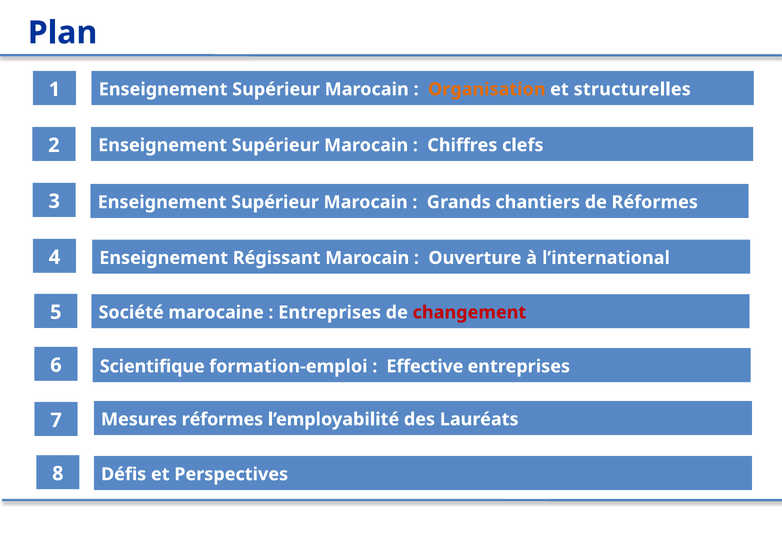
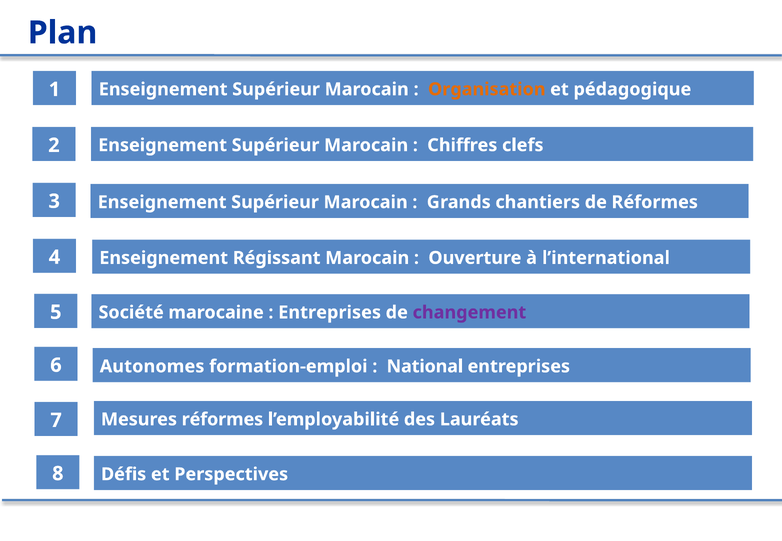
structurelles: structurelles -> pédagogique (632, 89)
changement colour: red -> purple (469, 313)
Scientifique: Scientifique -> Autonomes (152, 367)
Effective: Effective -> National (425, 367)
